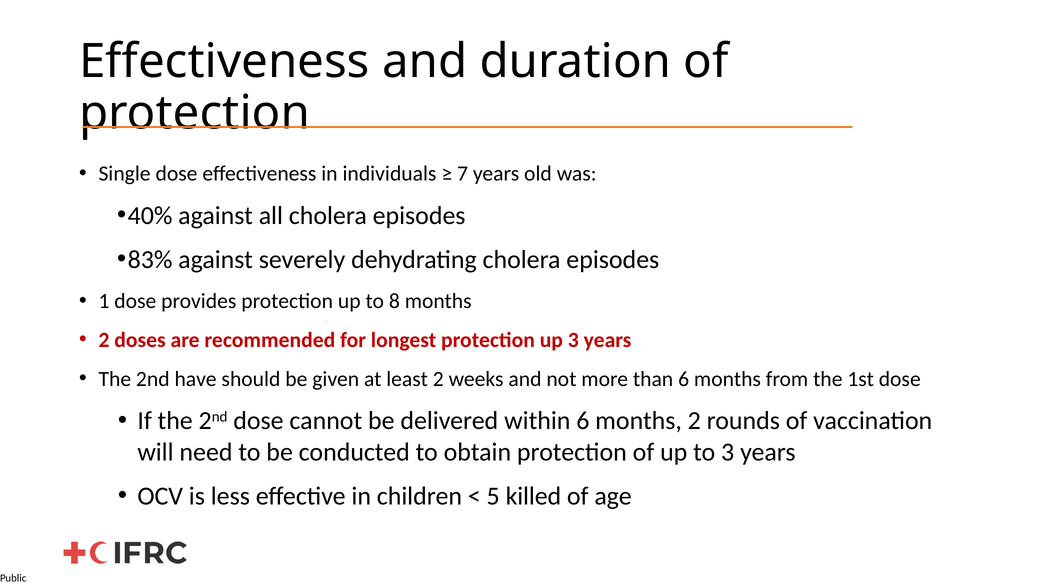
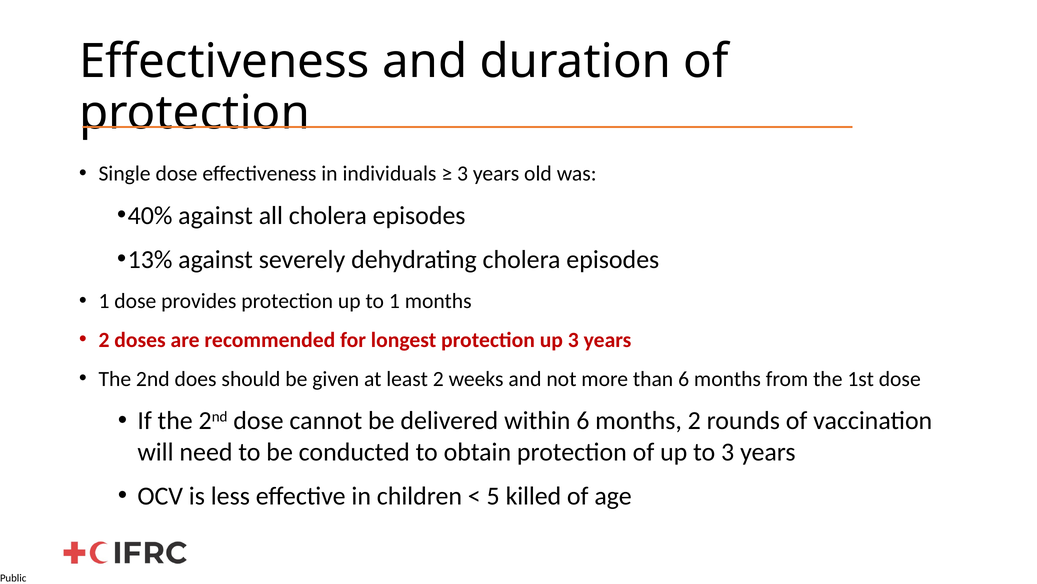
7: 7 -> 3 (463, 174)
83%: 83% -> 13% (150, 260)
to 8: 8 -> 1 (394, 301)
have: have -> does (196, 379)
